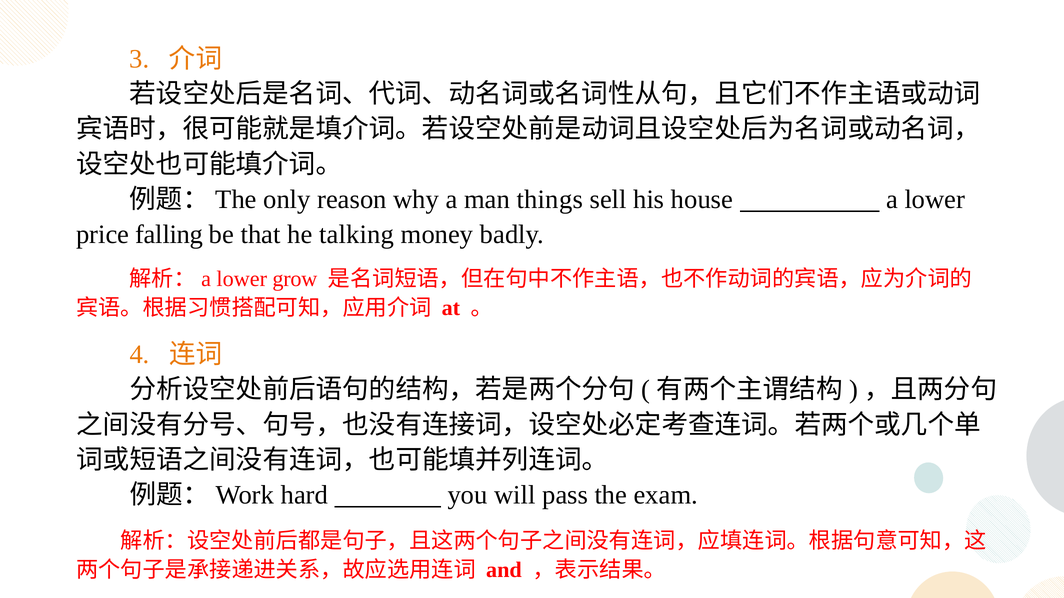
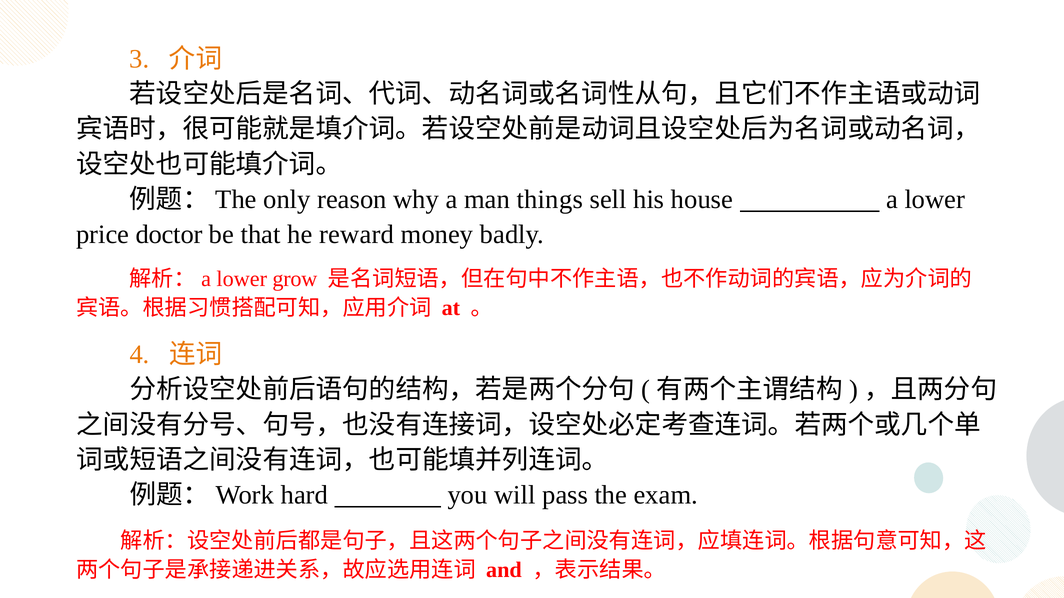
falling: falling -> doctor (169, 235)
talking: talking -> reward (357, 235)
